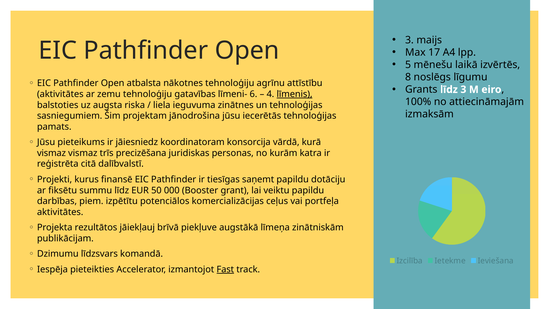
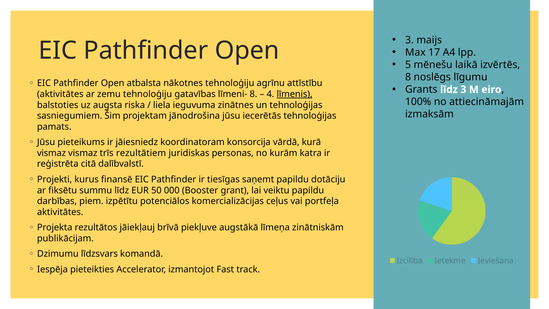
līmeni- 6: 6 -> 8 (253, 94)
precizēšana: precizēšana -> rezultātiem (141, 153)
Fast underline: present -> none (225, 269)
